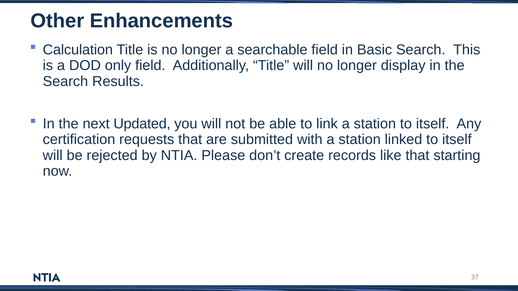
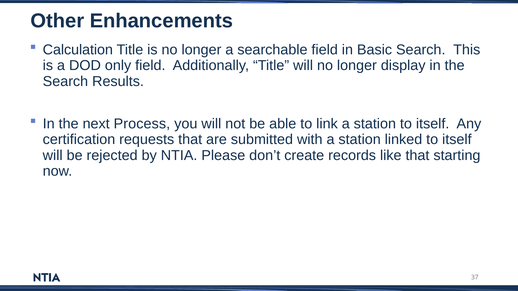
Updated: Updated -> Process (142, 124)
